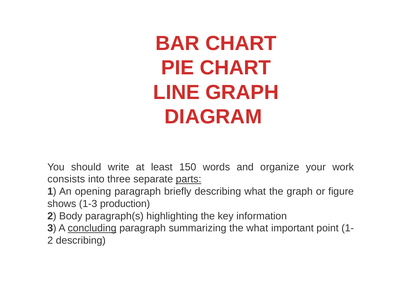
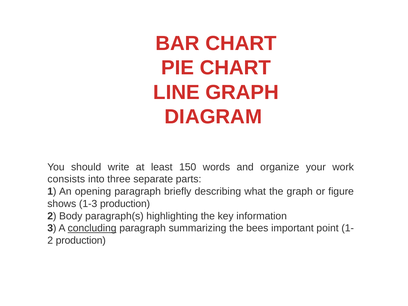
parts underline: present -> none (189, 179)
the what: what -> bees (257, 228)
2 describing: describing -> production (81, 240)
